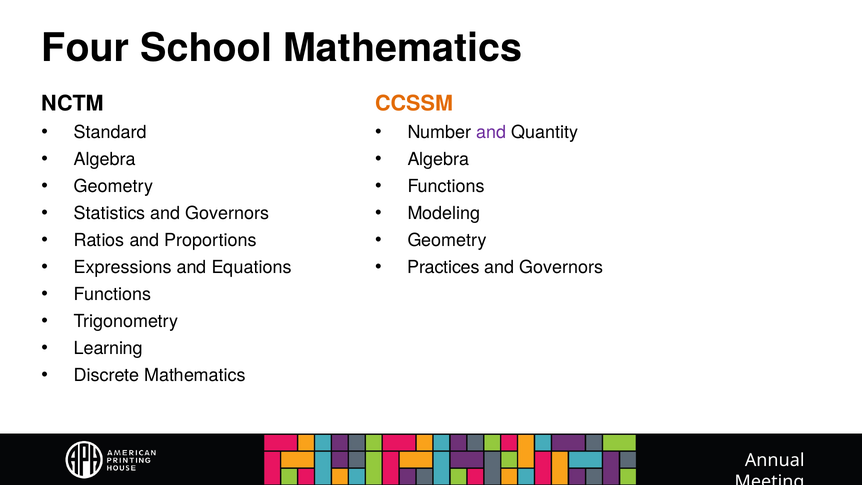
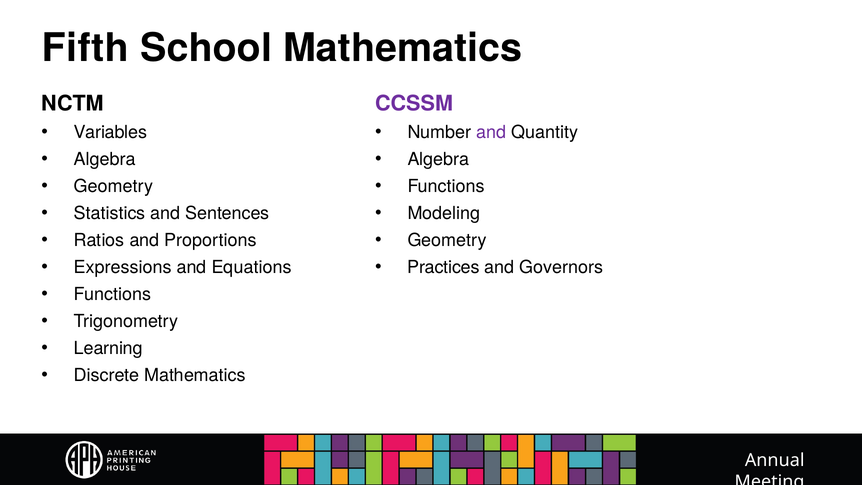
Four: Four -> Fifth (85, 48)
CCSSM colour: orange -> purple (414, 104)
Standard: Standard -> Variables (110, 132)
Statistics and Governors: Governors -> Sentences (227, 213)
